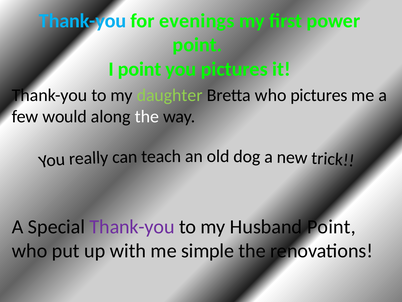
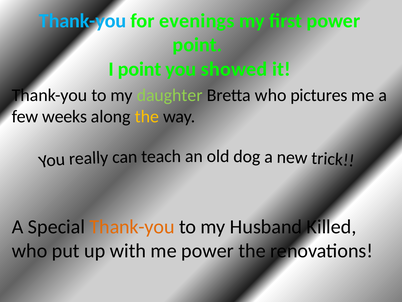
you pictures: pictures -> showed (234, 69)
would: would -> weeks (65, 117)
the colour: white -> yellow (147, 117)
Thank-you colour: purple -> orange (132, 226)
Husband Point: Point -> Killed (332, 226)
me simple: simple -> power (208, 250)
